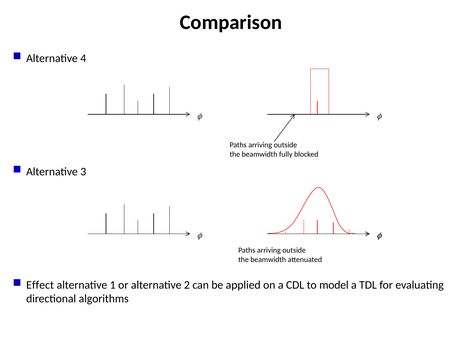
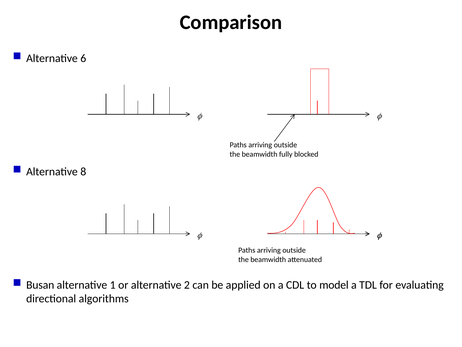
4: 4 -> 6 (83, 58)
3: 3 -> 8 (83, 171)
Effect: Effect -> Busan (40, 285)
